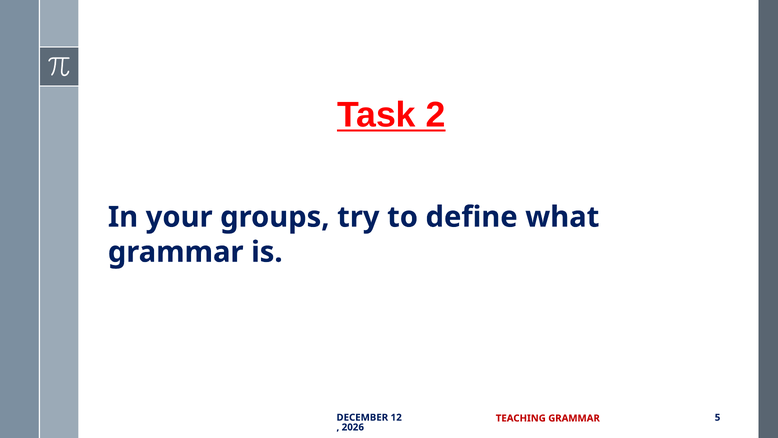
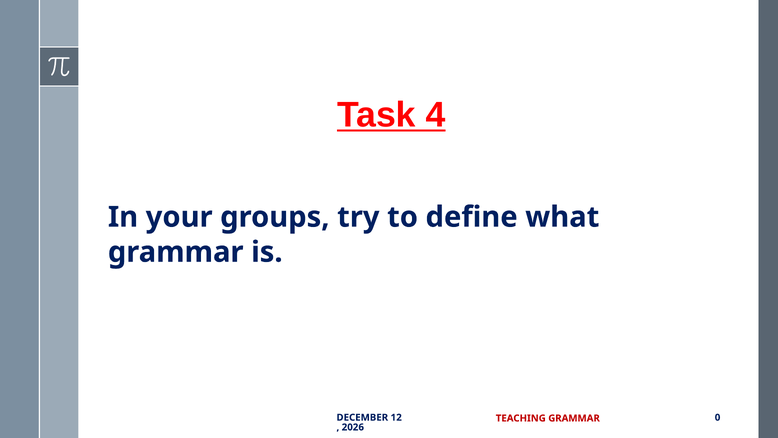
2: 2 -> 4 (436, 115)
5: 5 -> 0 (718, 417)
